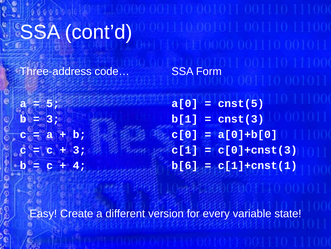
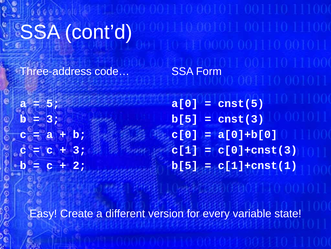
b[1: b[1 -> b[5 (185, 119)
4: 4 -> 2 (79, 165)
b[6: b[6 -> b[5 (185, 165)
